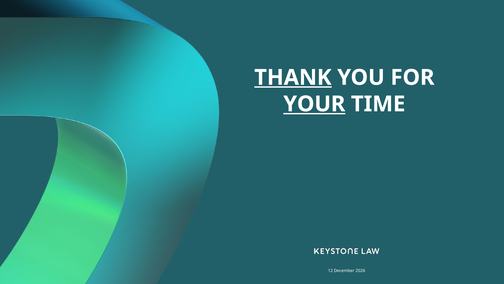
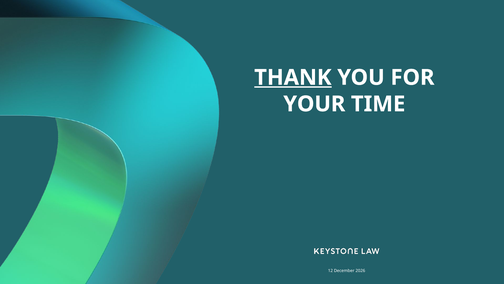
YOUR underline: present -> none (314, 104)
